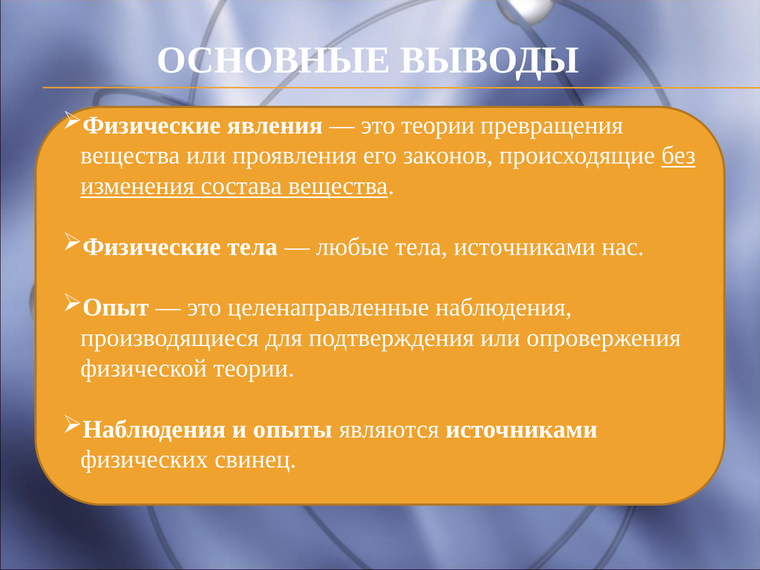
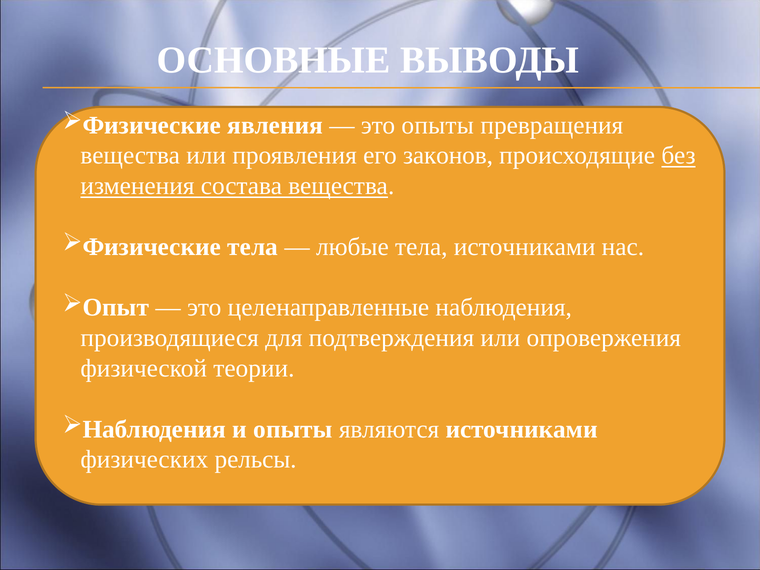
это теории: теории -> опыты (438, 125)
свинец: свинец -> рельсы (256, 460)
